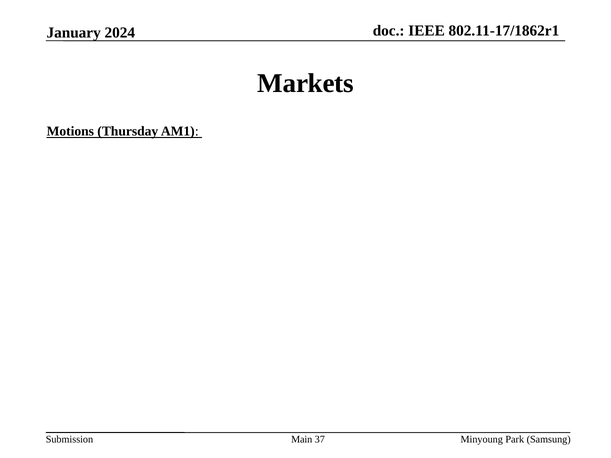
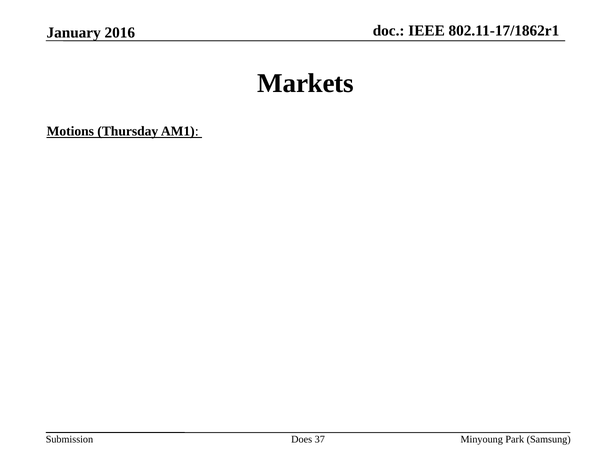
2024: 2024 -> 2016 (120, 33)
Main: Main -> Does (302, 439)
